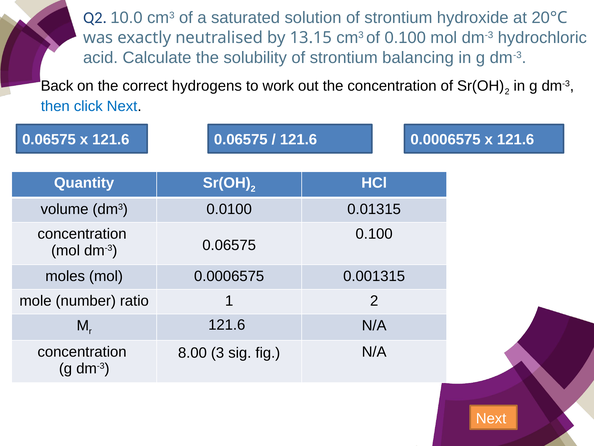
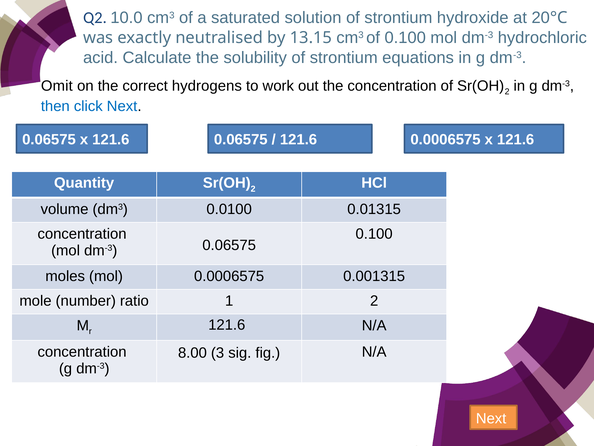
balancing: balancing -> equations (418, 58)
Back: Back -> Omit (57, 86)
